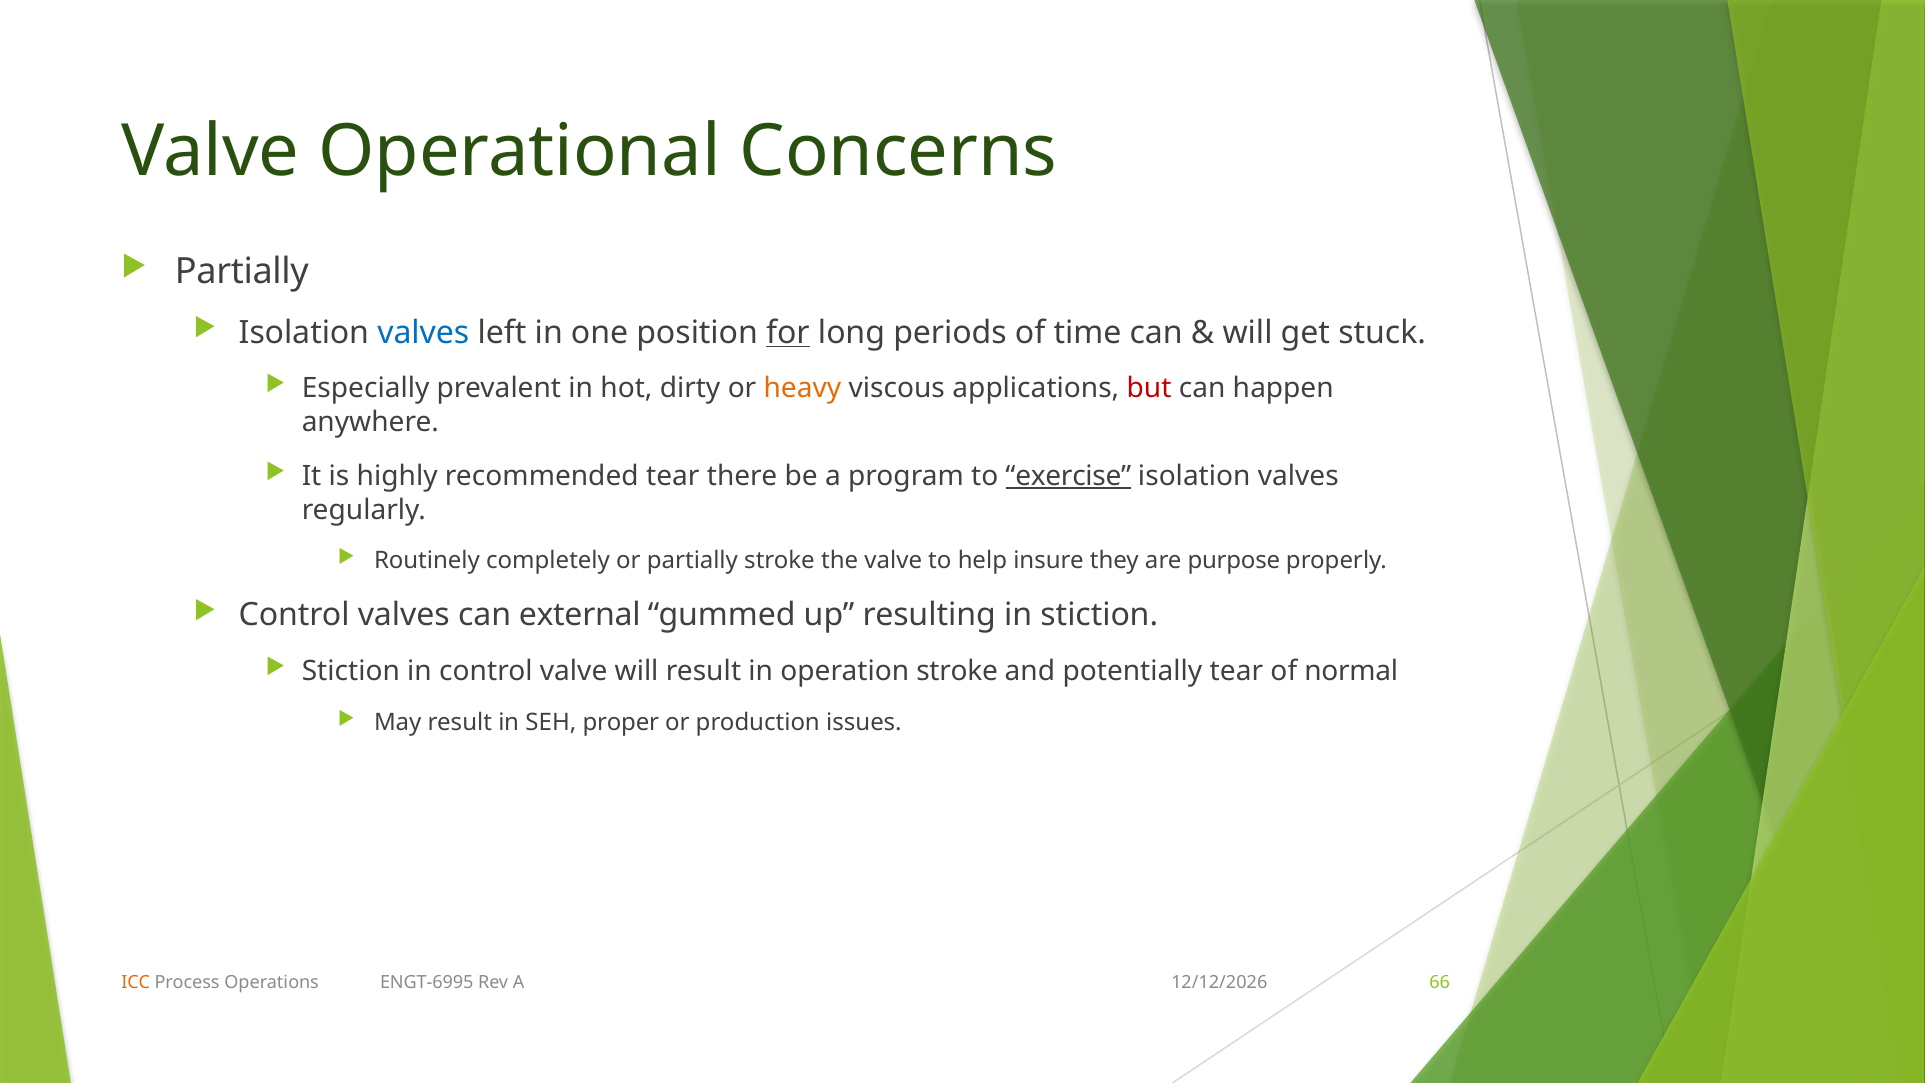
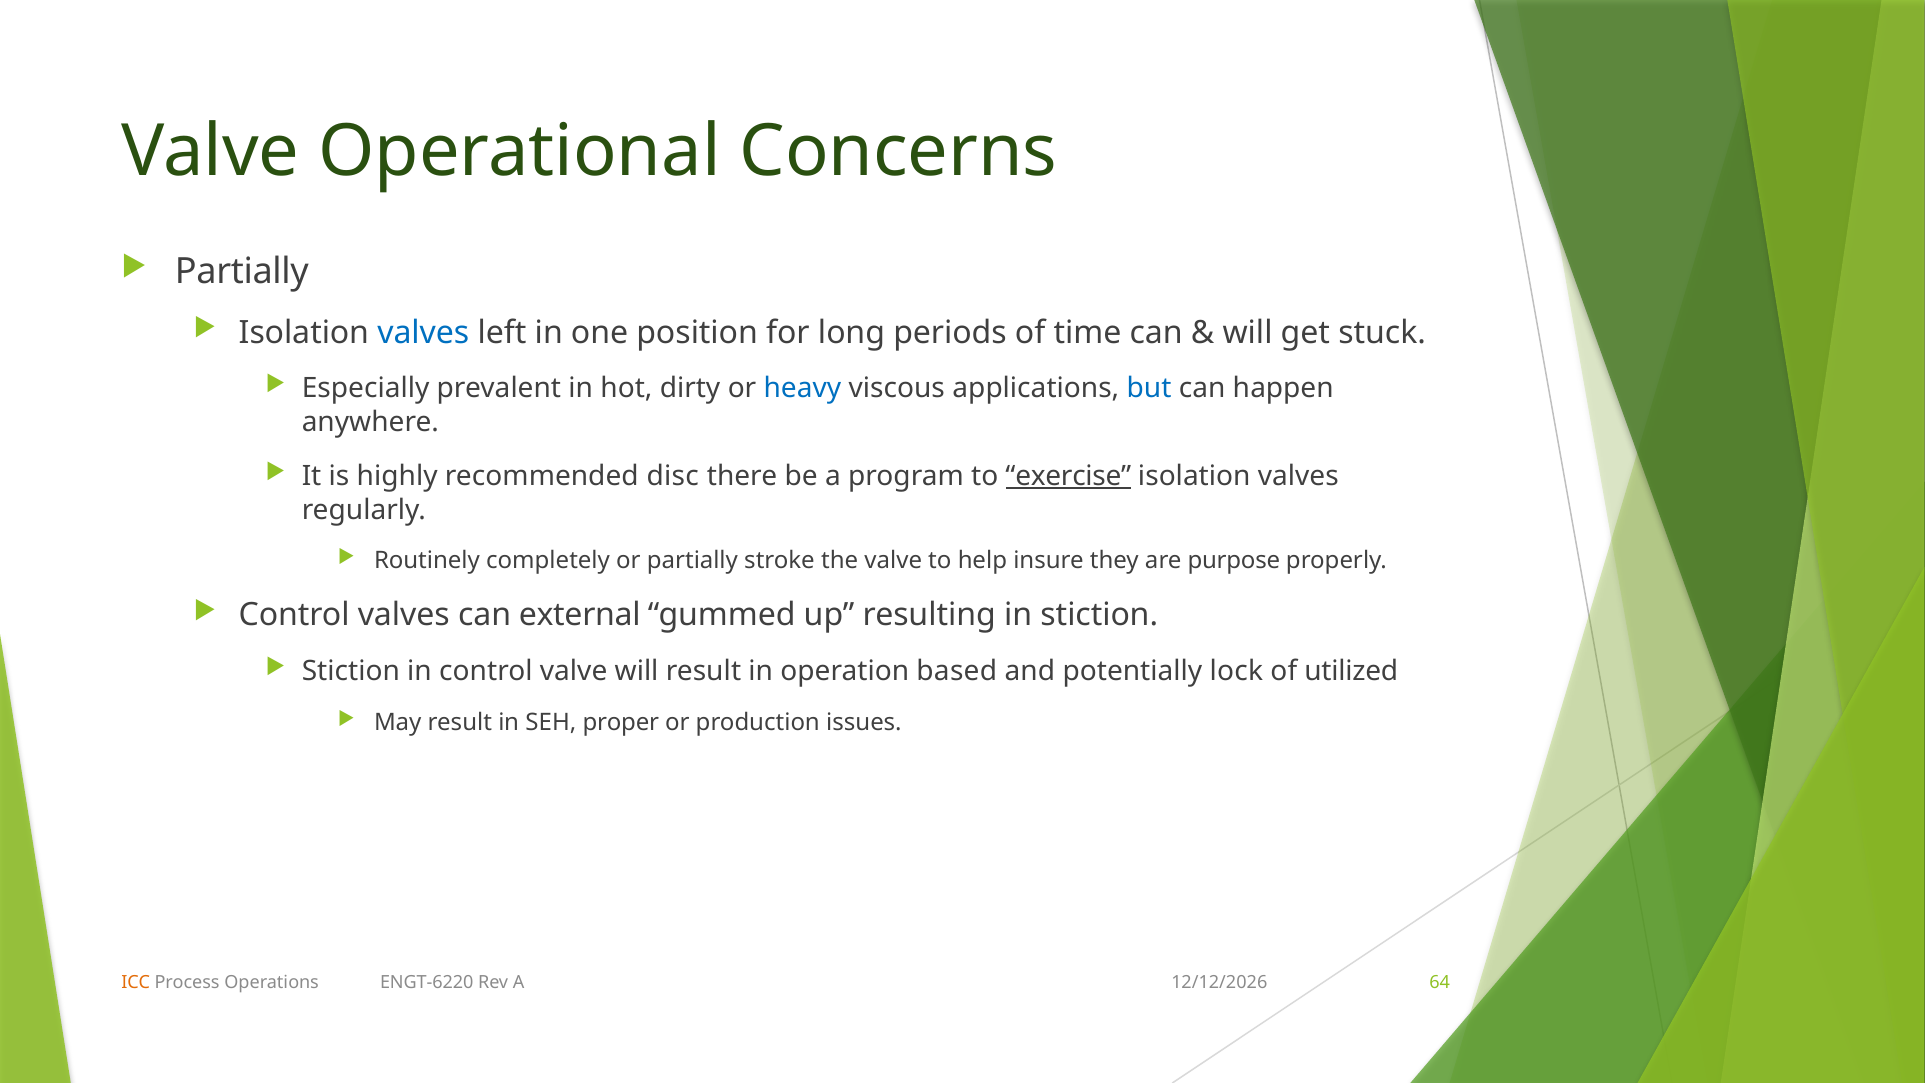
for underline: present -> none (788, 333)
heavy colour: orange -> blue (802, 389)
but colour: red -> blue (1149, 389)
recommended tear: tear -> disc (673, 476)
operation stroke: stroke -> based (957, 671)
potentially tear: tear -> lock (1236, 671)
normal: normal -> utilized (1351, 671)
ENGT-6995: ENGT-6995 -> ENGT-6220 (427, 982)
66: 66 -> 64 (1440, 982)
